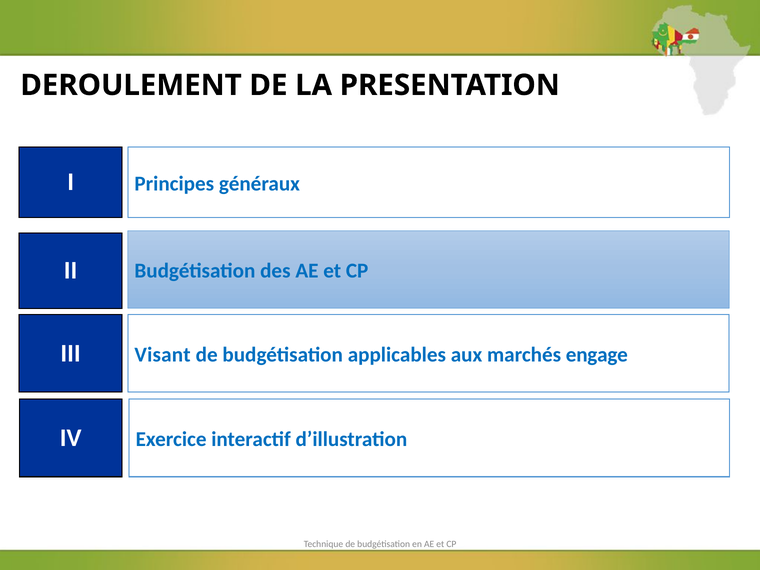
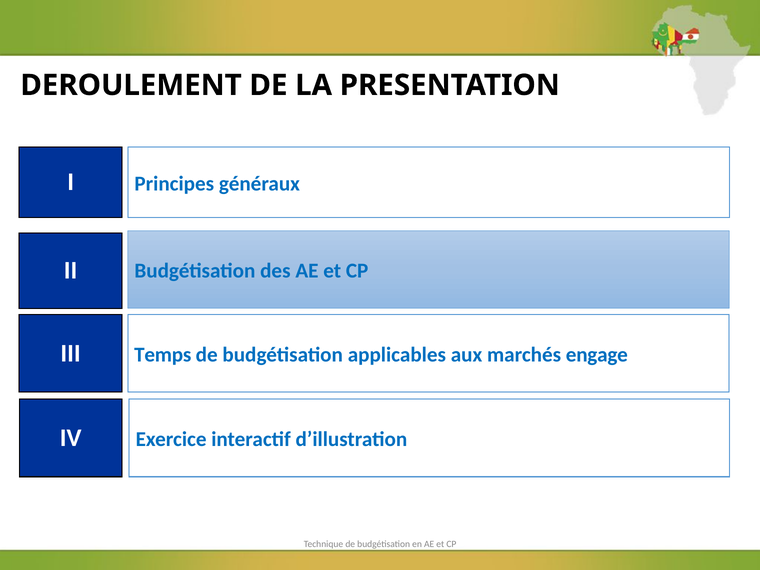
Visant: Visant -> Temps (163, 355)
